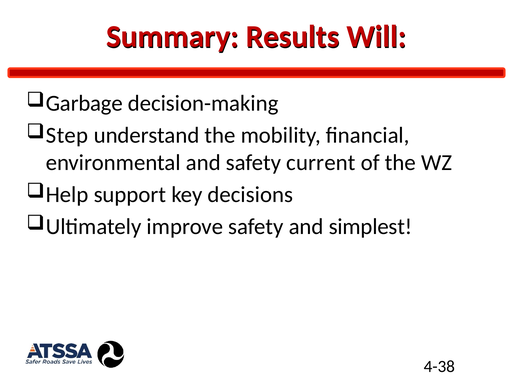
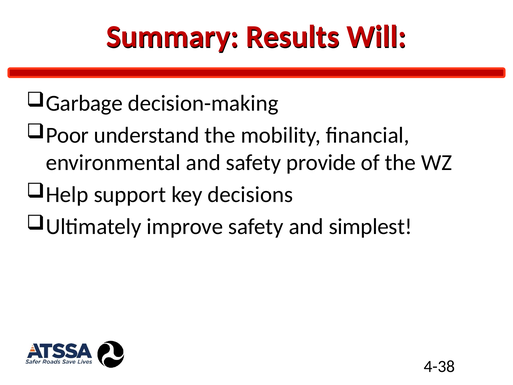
Step: Step -> Poor (67, 135)
current: current -> provide (321, 163)
